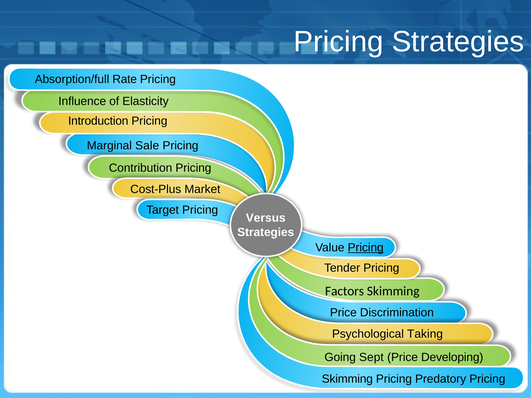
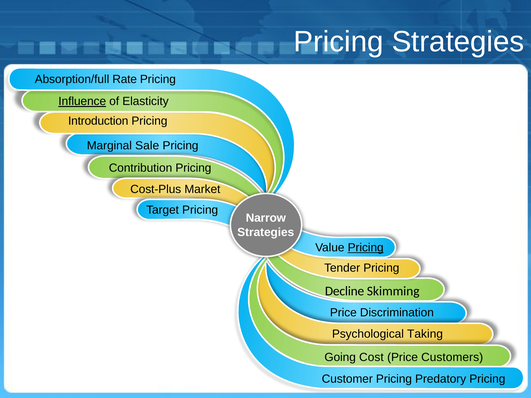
Influence underline: none -> present (82, 101)
Versus: Versus -> Narrow (266, 218)
Factors: Factors -> Decline (345, 291)
Sept: Sept -> Cost (371, 357)
Developing: Developing -> Customers (452, 357)
Skimming: Skimming -> Customer (347, 379)
